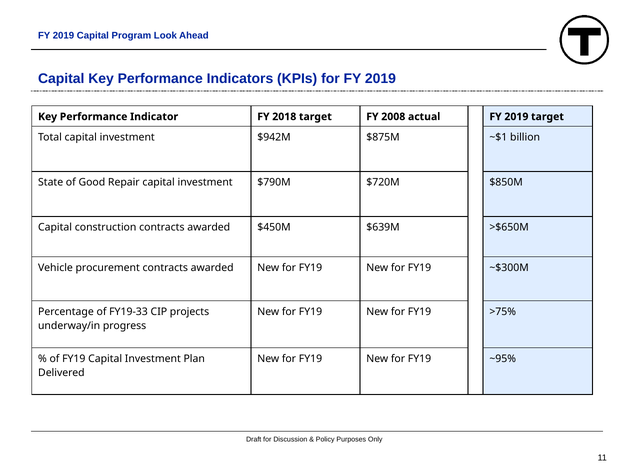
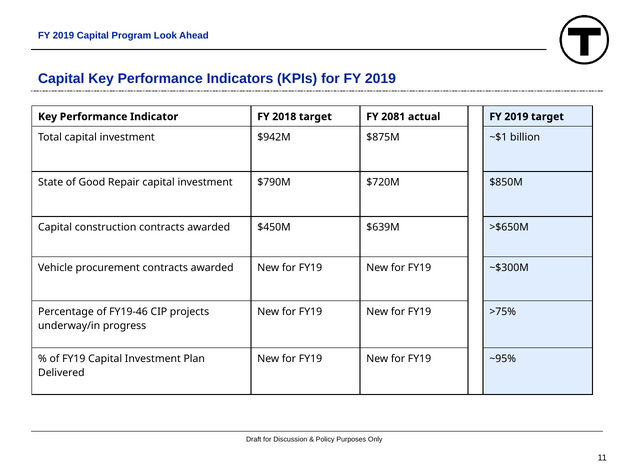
2008: 2008 -> 2081 (393, 117)
FY19-33: FY19-33 -> FY19-46 (129, 312)
